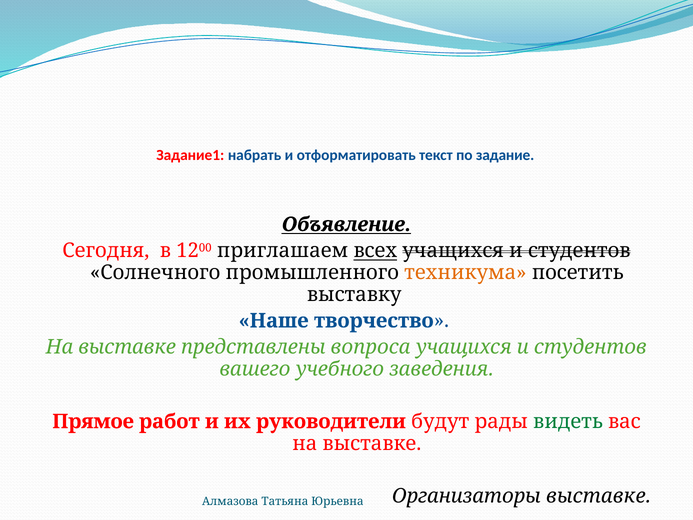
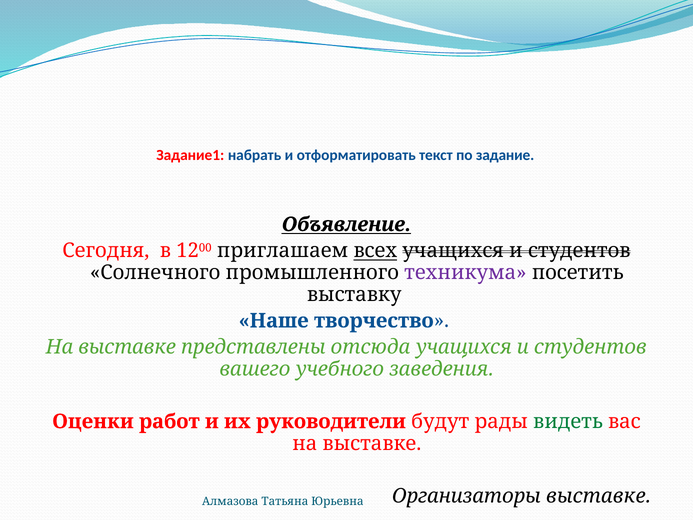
техникума colour: orange -> purple (465, 272)
вопроса: вопроса -> отсюда (371, 347)
Прямое: Прямое -> Оценки (93, 421)
